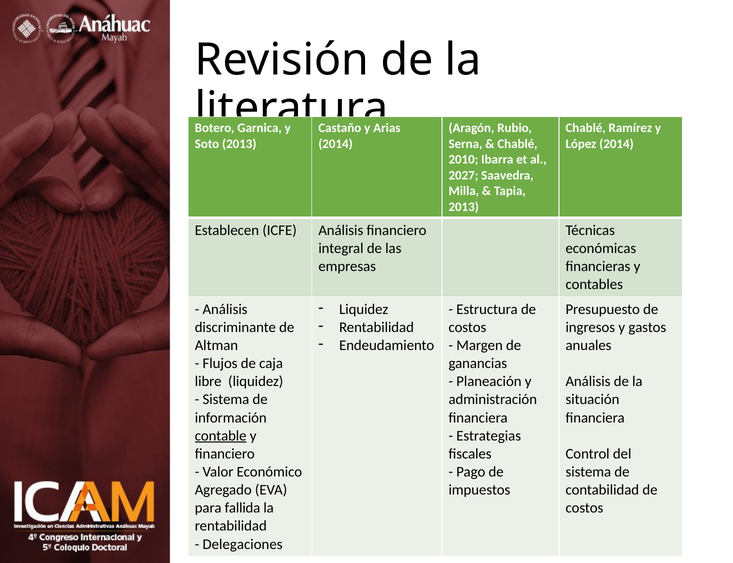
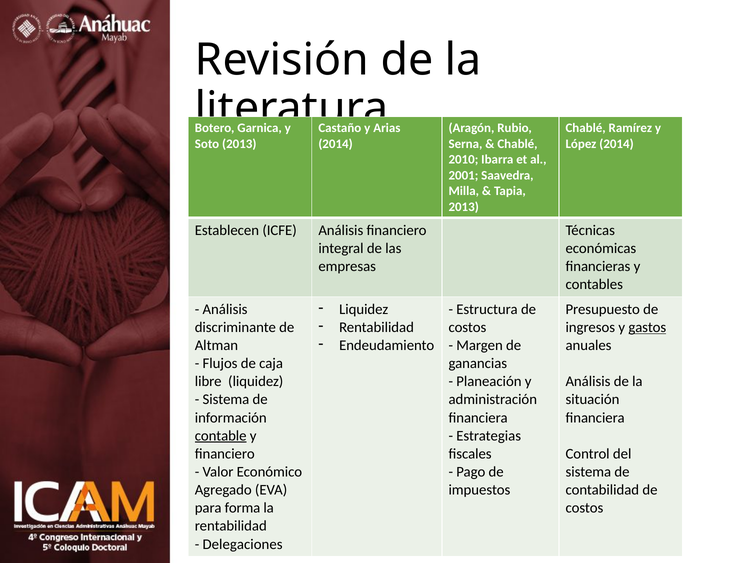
2027: 2027 -> 2001 (463, 175)
gastos underline: none -> present (647, 327)
fallida: fallida -> forma (242, 508)
